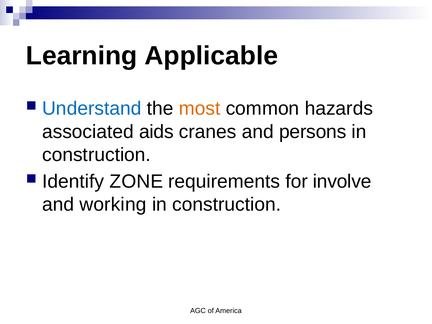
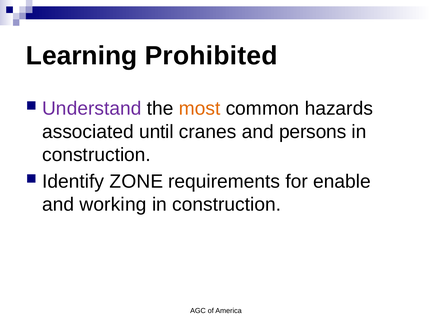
Applicable: Applicable -> Prohibited (211, 56)
Understand colour: blue -> purple (92, 109)
aids: aids -> until (156, 132)
involve: involve -> enable (342, 182)
